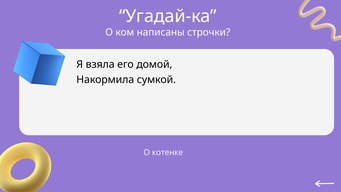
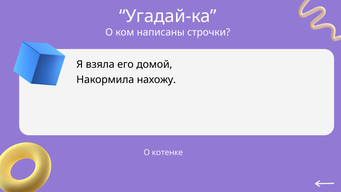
сумкой: сумкой -> нахожу (156, 80)
